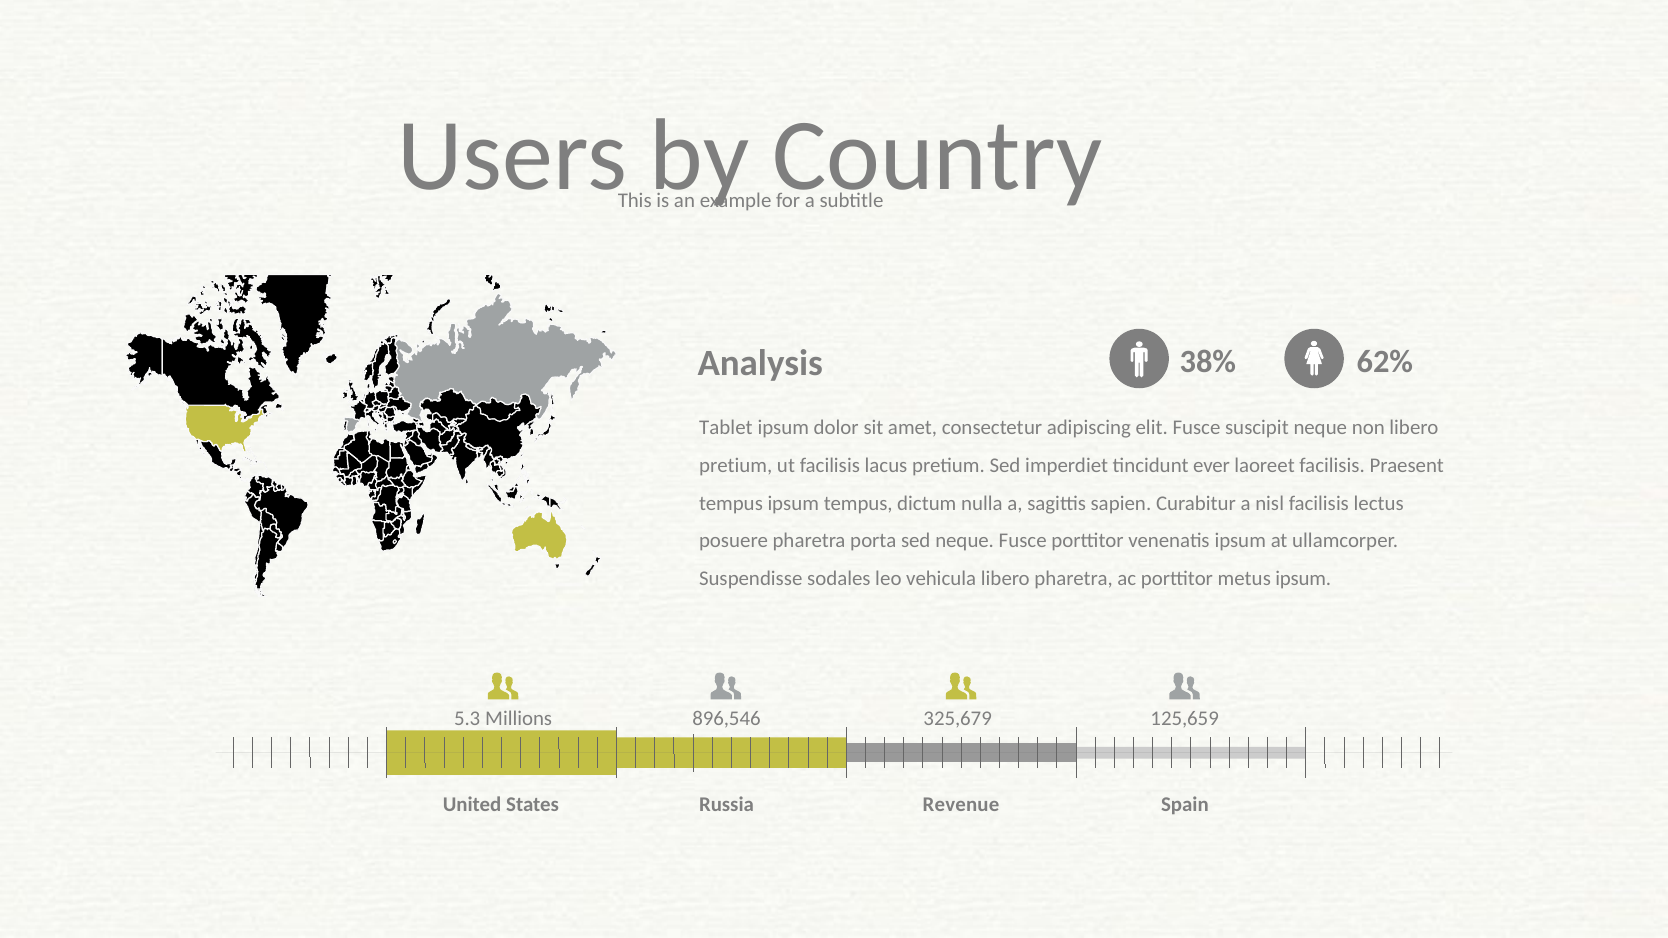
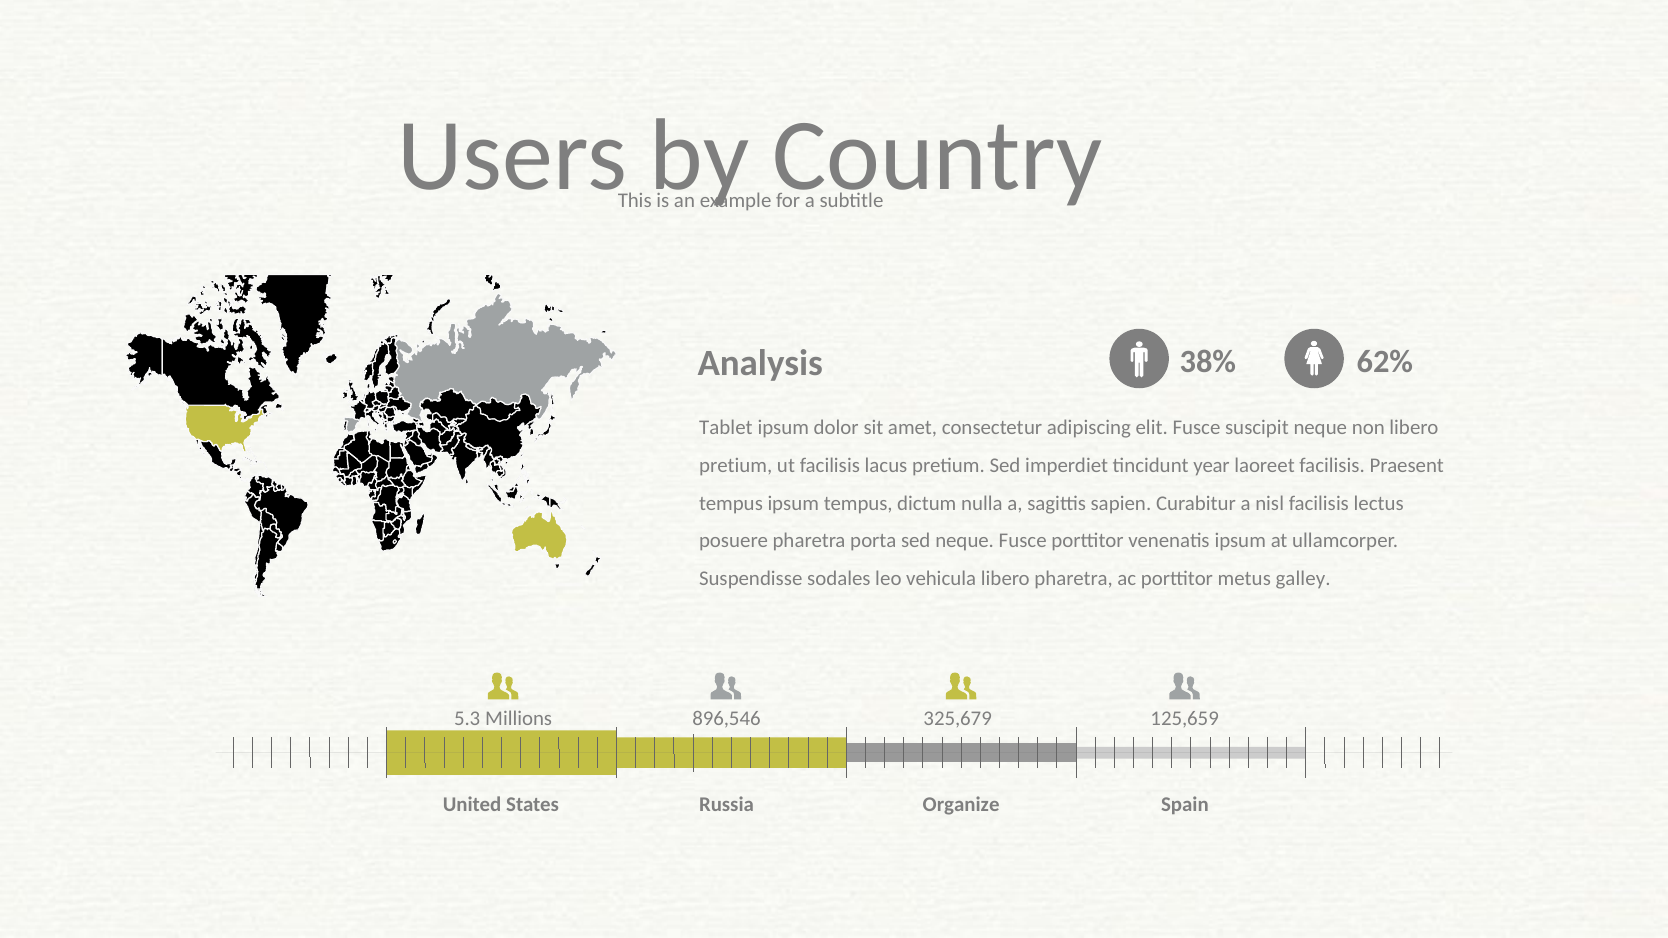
ever: ever -> year (1212, 466)
metus ipsum: ipsum -> galley (1303, 579)
Revenue: Revenue -> Organize (961, 805)
